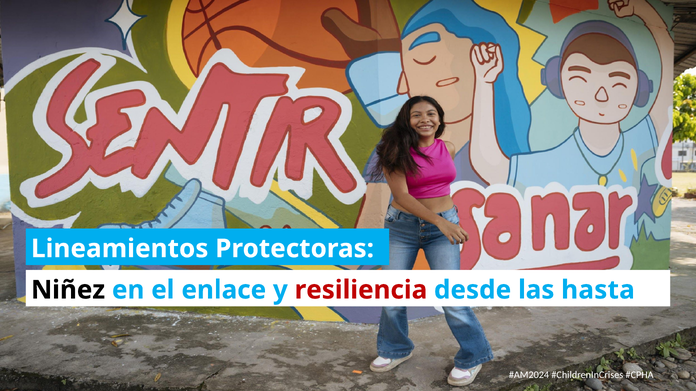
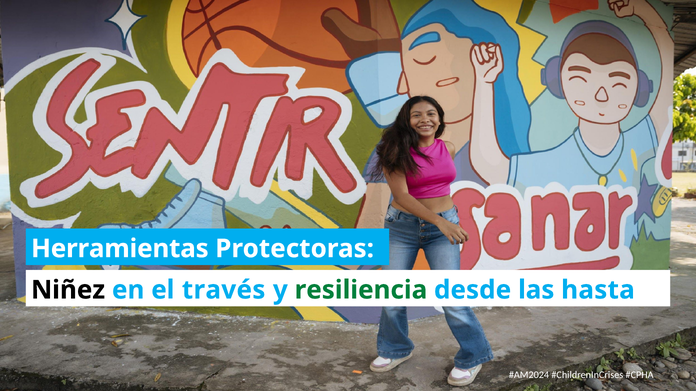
Lineamientos: Lineamientos -> Herramientas (120, 249)
enlace: enlace -> través (224, 290)
resiliencia colour: red -> green (361, 290)
